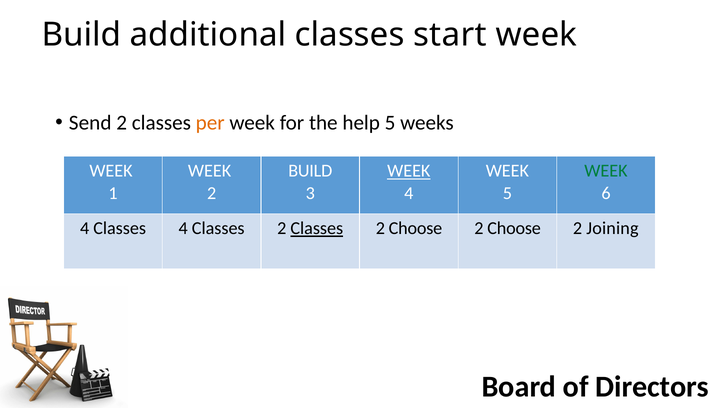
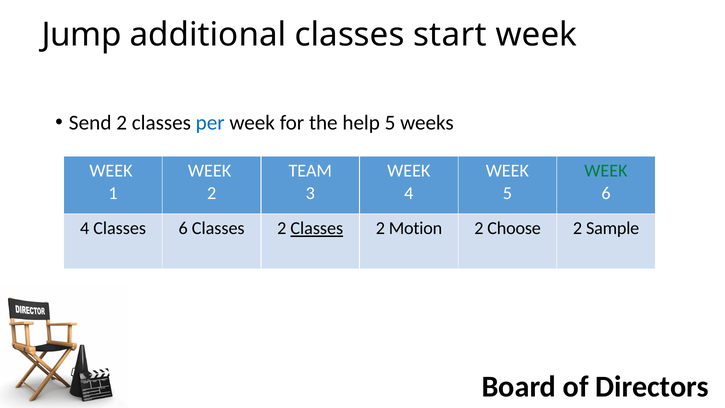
Build: Build -> Jump (82, 35)
per colour: orange -> blue (210, 123)
BUILD: BUILD -> TEAM (310, 171)
WEEK underline: present -> none (409, 171)
Classes 4: 4 -> 6 (183, 228)
Choose: Choose -> Motion (415, 228)
Joining: Joining -> Sample (613, 228)
